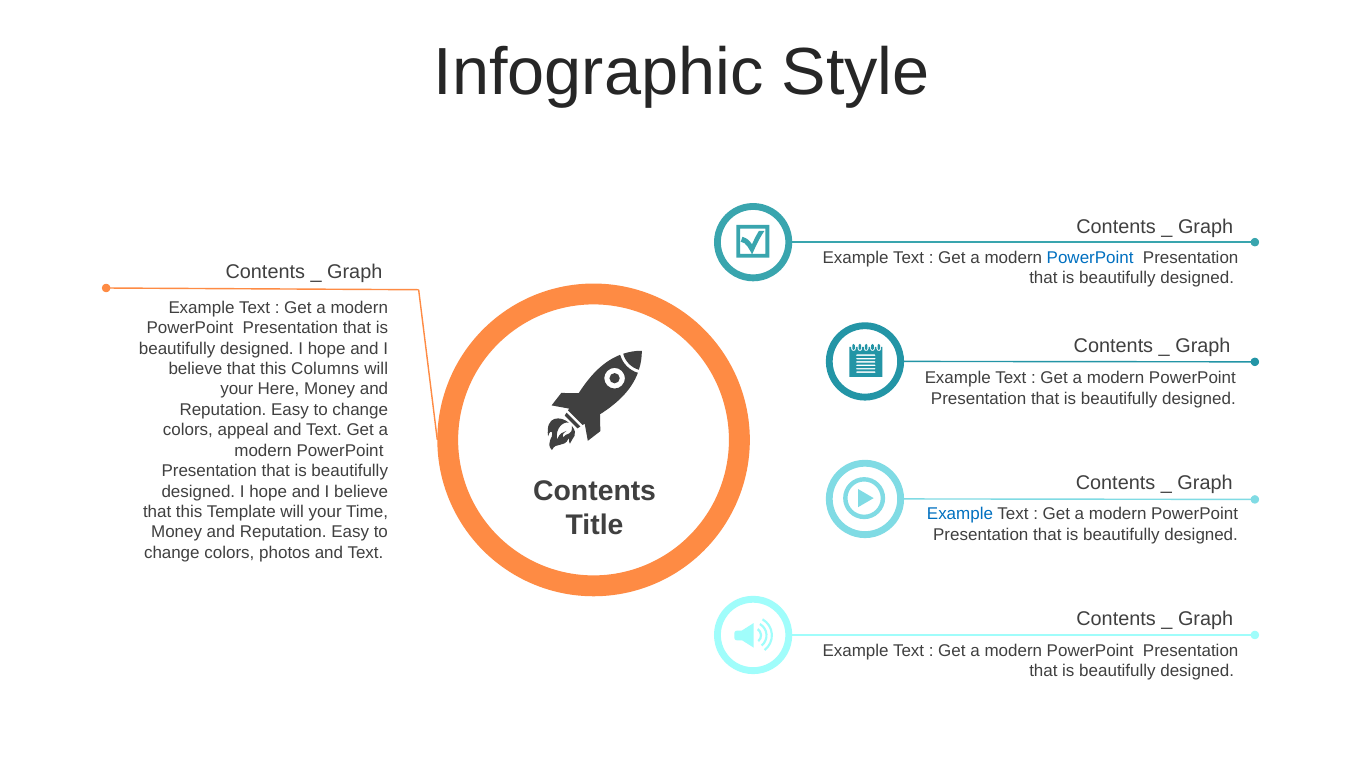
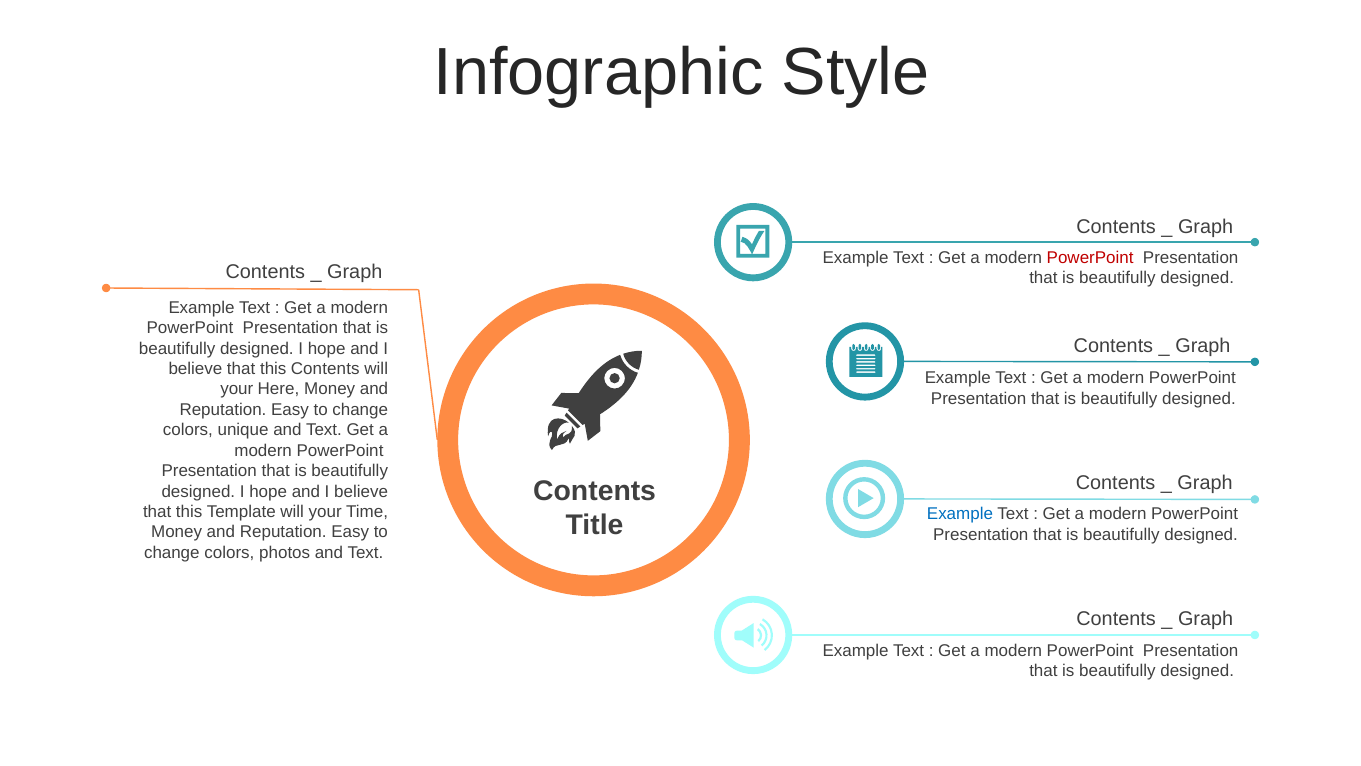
PowerPoint colour: blue -> red (1090, 258)
this Columns: Columns -> Contents (325, 369)
appeal: appeal -> unique (243, 430)
